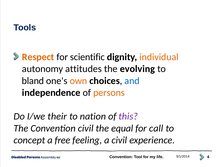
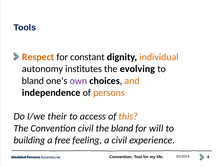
scientific: scientific -> constant (87, 57)
attitudes: attitudes -> institutes (84, 69)
own colour: orange -> purple (78, 81)
and colour: blue -> orange (132, 81)
nation: nation -> access (93, 117)
this colour: purple -> orange (128, 117)
the equal: equal -> bland (122, 128)
call: call -> will (156, 128)
concept: concept -> building (29, 140)
